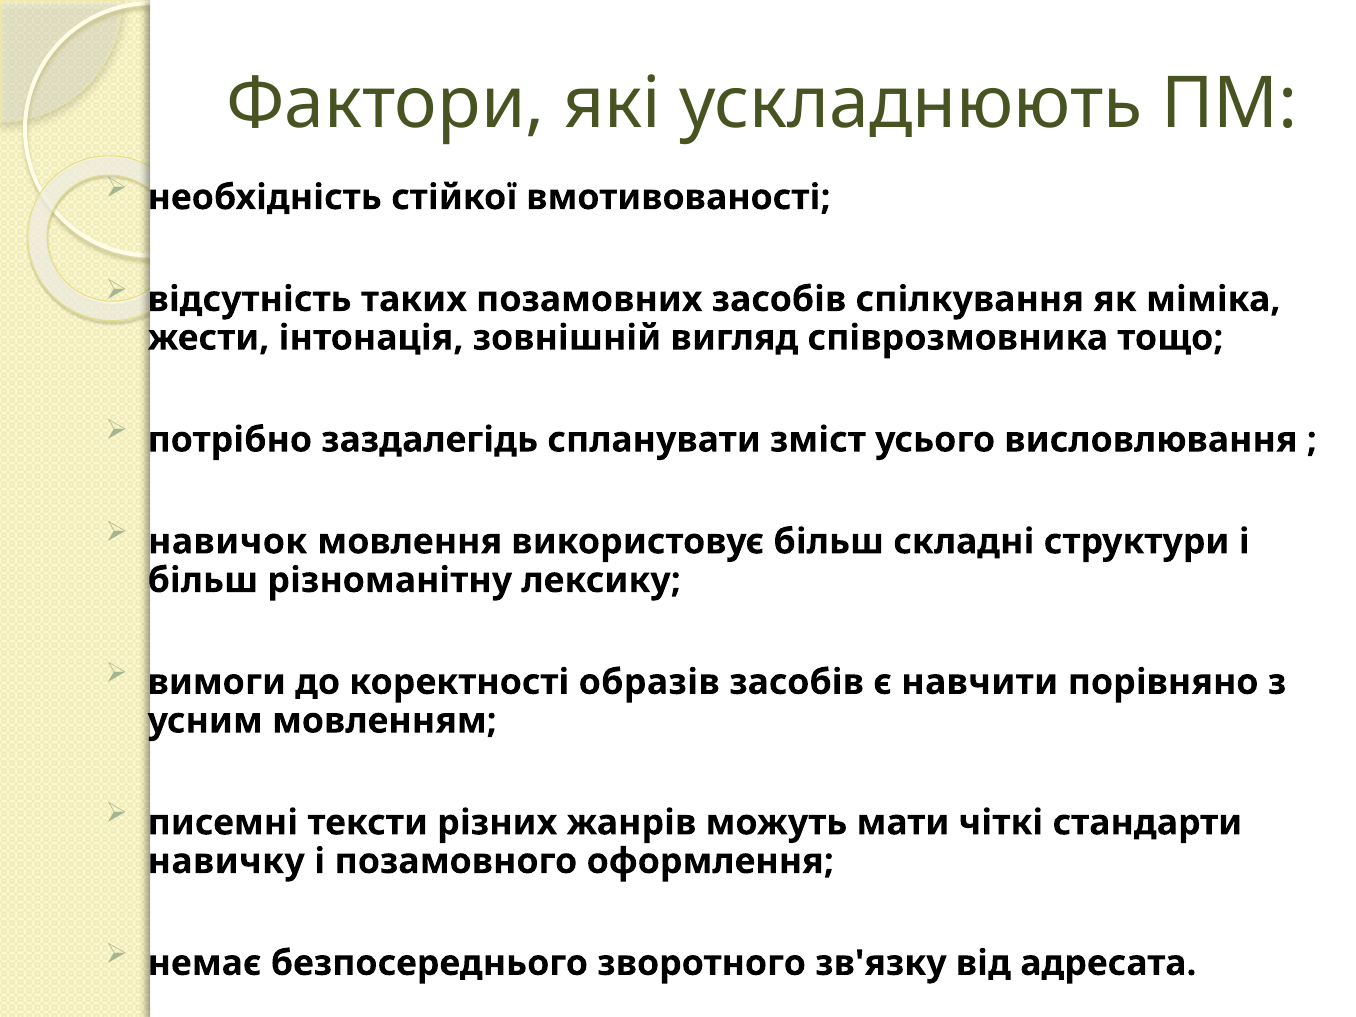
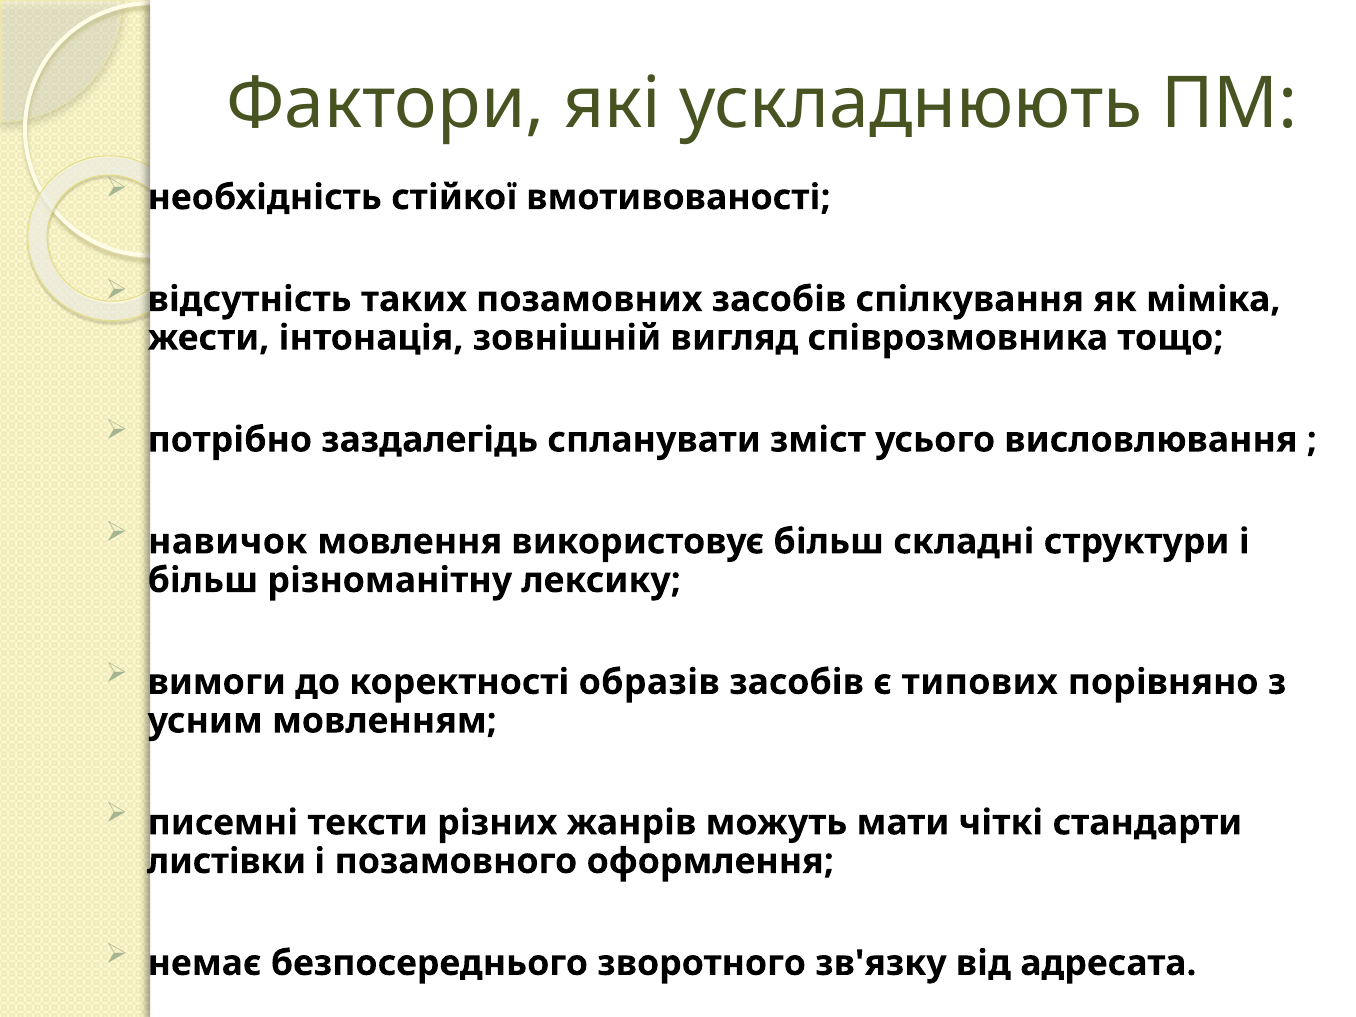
навчити: навчити -> типових (980, 682)
навичку: навичку -> листівки (227, 861)
